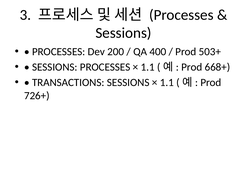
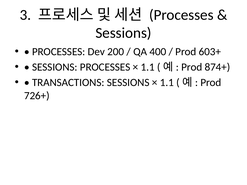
503+: 503+ -> 603+ (210, 52)
668+: 668+ -> 874+ (217, 67)
